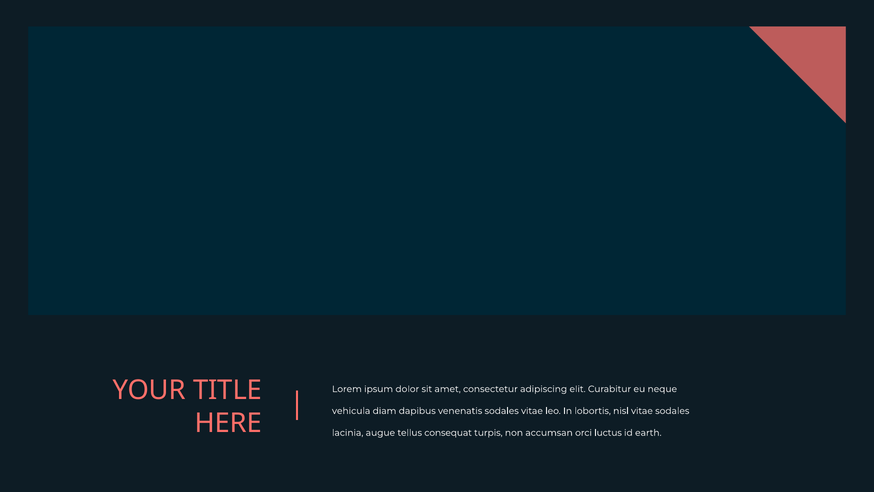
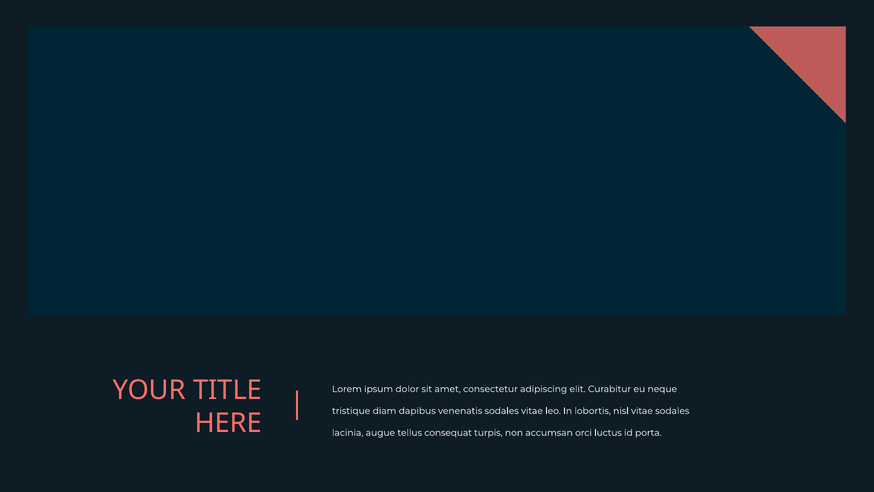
vehicula: vehicula -> tristique (351, 411)
earth: earth -> porta (648, 432)
